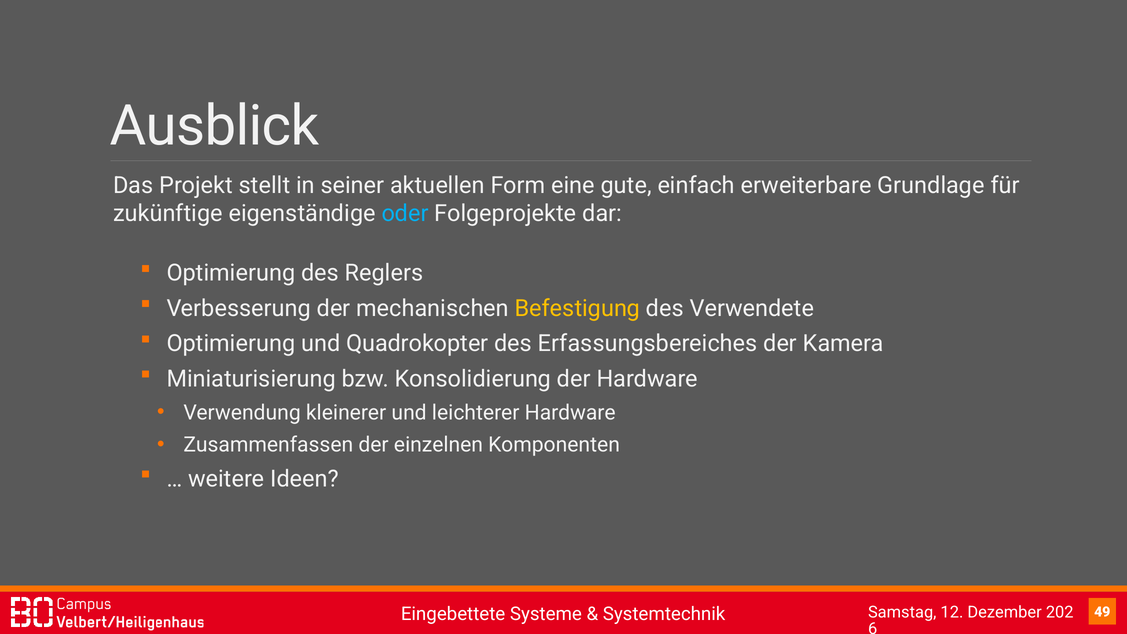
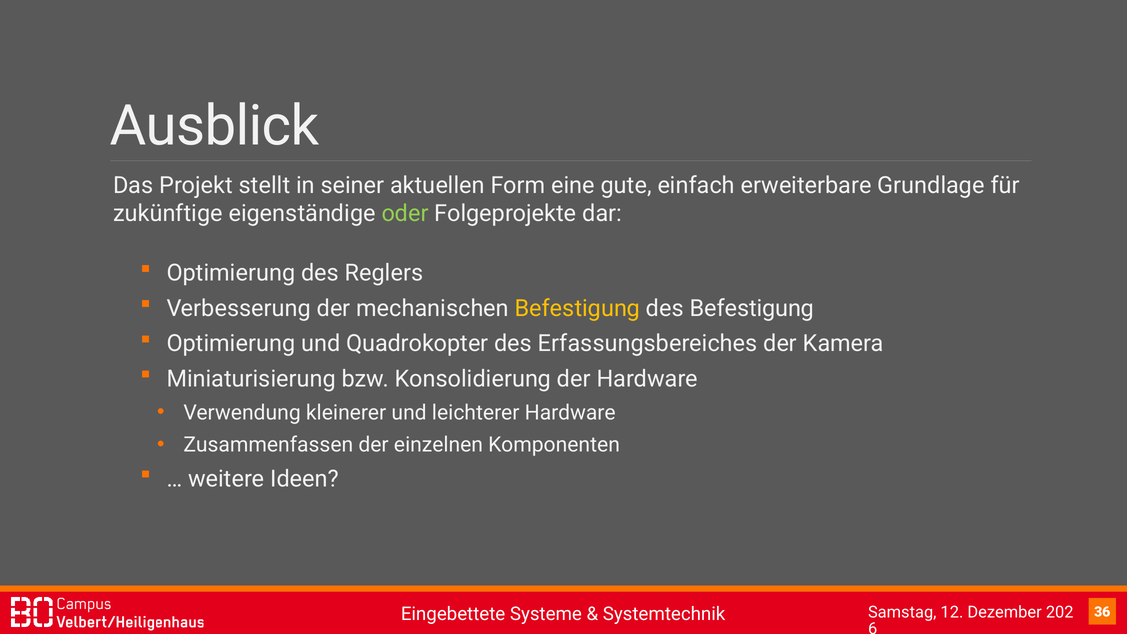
oder colour: light blue -> light green (405, 213)
des Verwendete: Verwendete -> Befestigung (752, 308)
49: 49 -> 36 (1102, 612)
